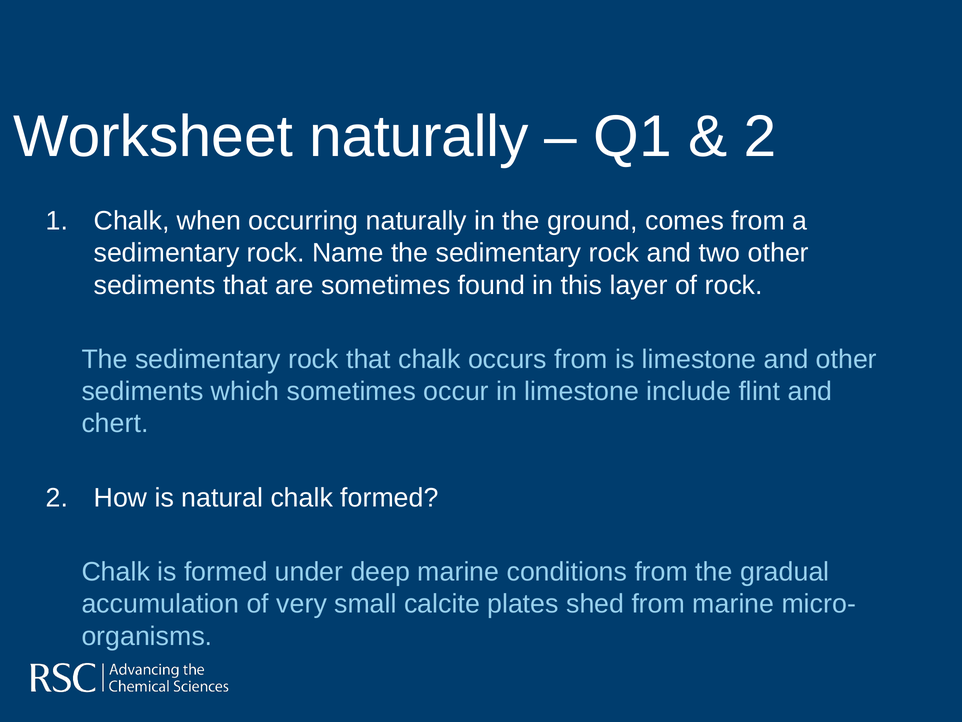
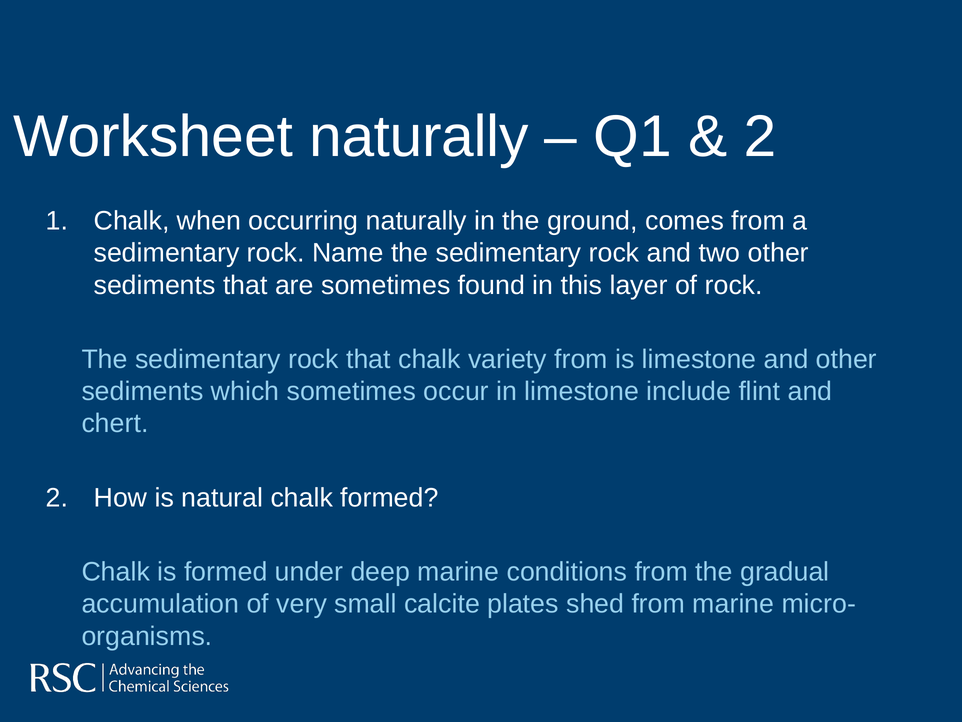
occurs: occurs -> variety (507, 359)
